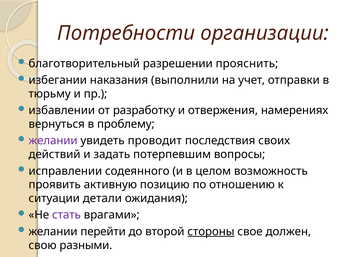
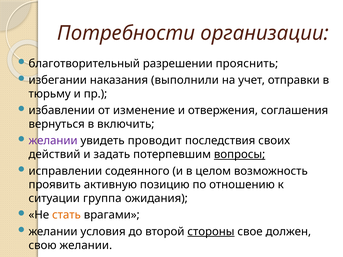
разработку: разработку -> изменение (144, 111)
намерениях: намерениях -> соглашения (295, 111)
проблему: проблему -> включить (126, 124)
вопросы underline: none -> present (240, 155)
детали: детали -> группа (102, 199)
стать colour: purple -> orange (66, 215)
перейти: перейти -> условия (103, 232)
свою разными: разными -> желании (86, 245)
